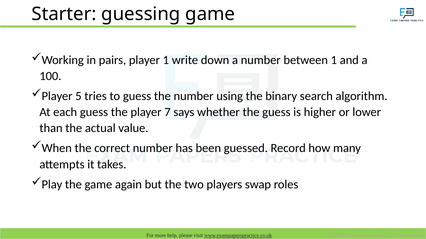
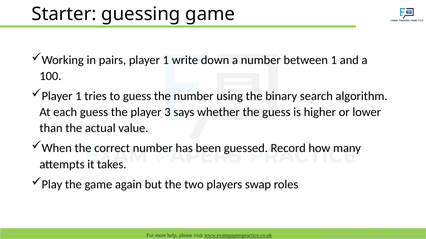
5: 5 -> 1 (78, 96)
7: 7 -> 3 (167, 112)
